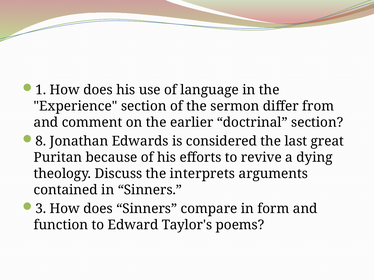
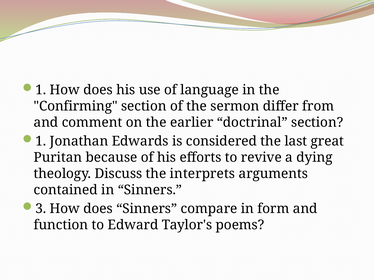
Experience: Experience -> Confirming (76, 106)
8: 8 -> 1 (41, 142)
